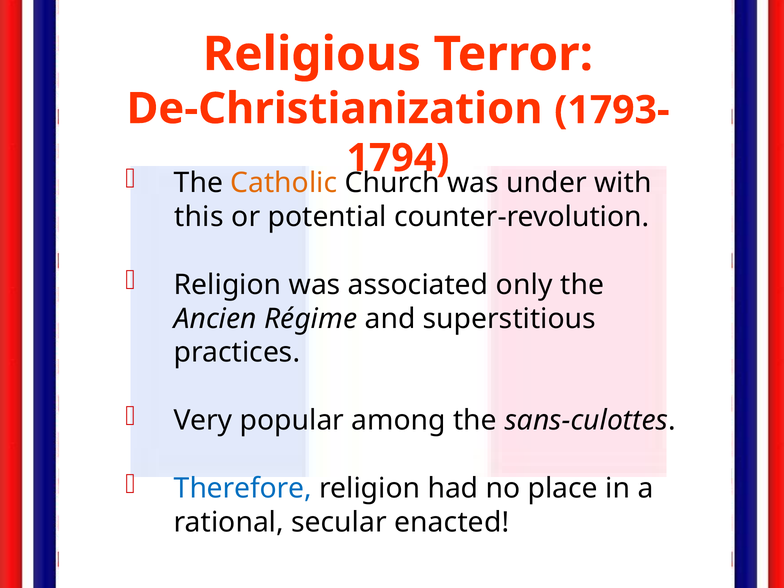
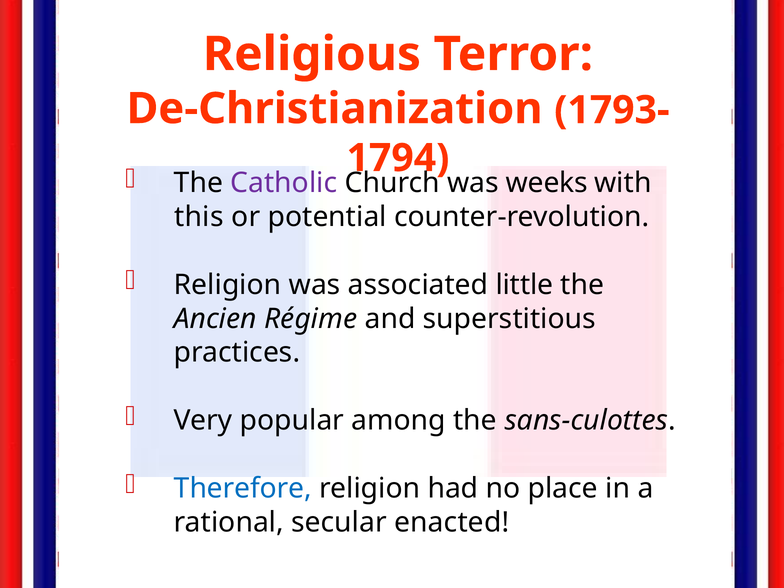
Catholic colour: orange -> purple (284, 183)
under: under -> weeks (547, 183)
only: only -> little (524, 285)
